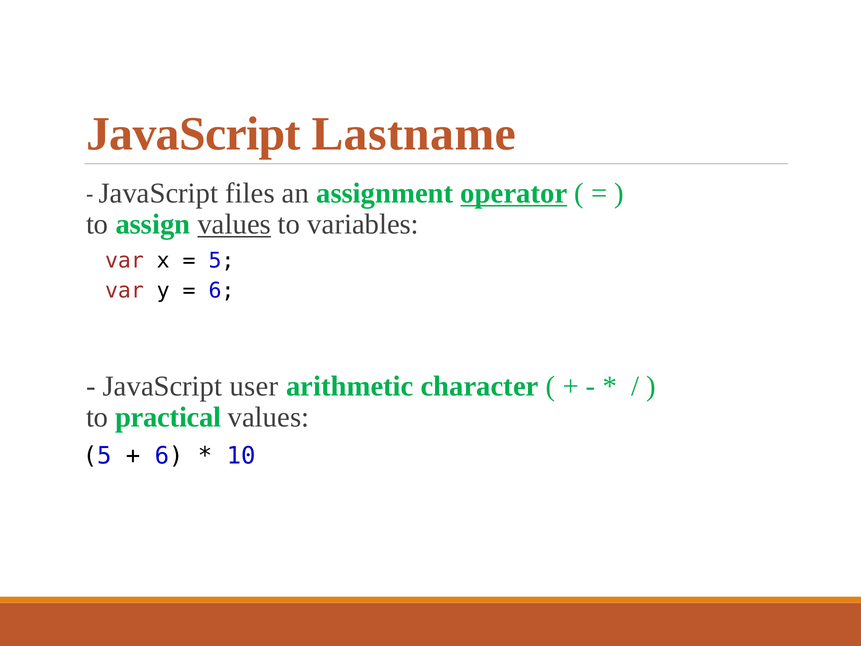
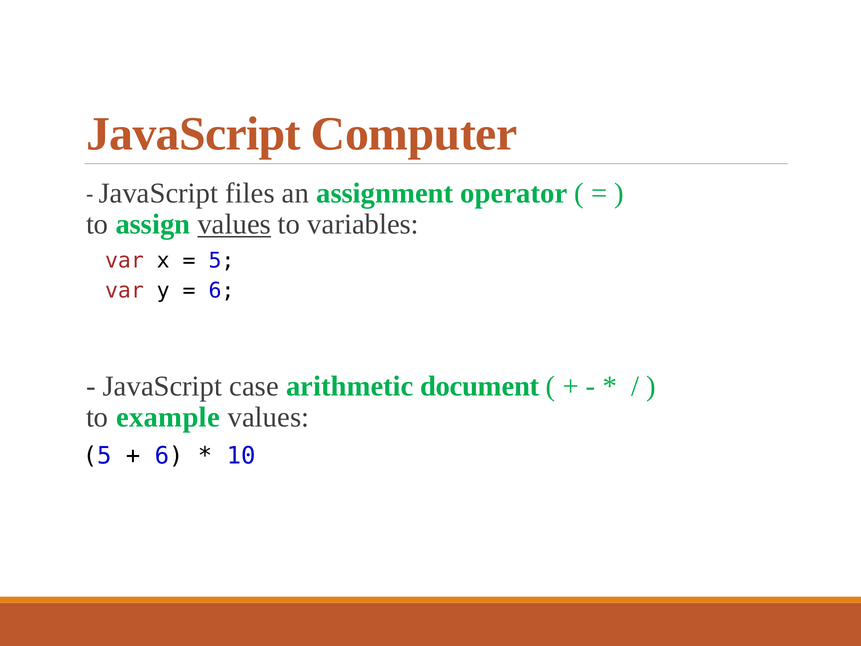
Lastname: Lastname -> Computer (414, 134)
operator underline: present -> none (514, 193)
user: user -> case (254, 386)
character: character -> document (480, 386)
practical: practical -> example (168, 417)
